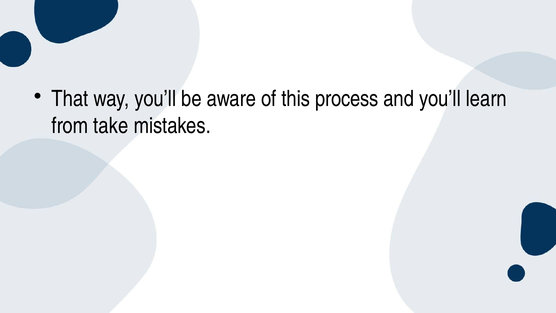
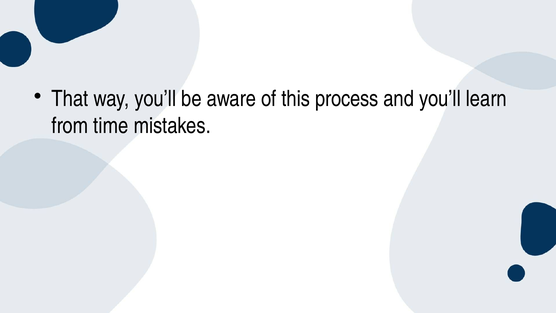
take: take -> time (111, 126)
